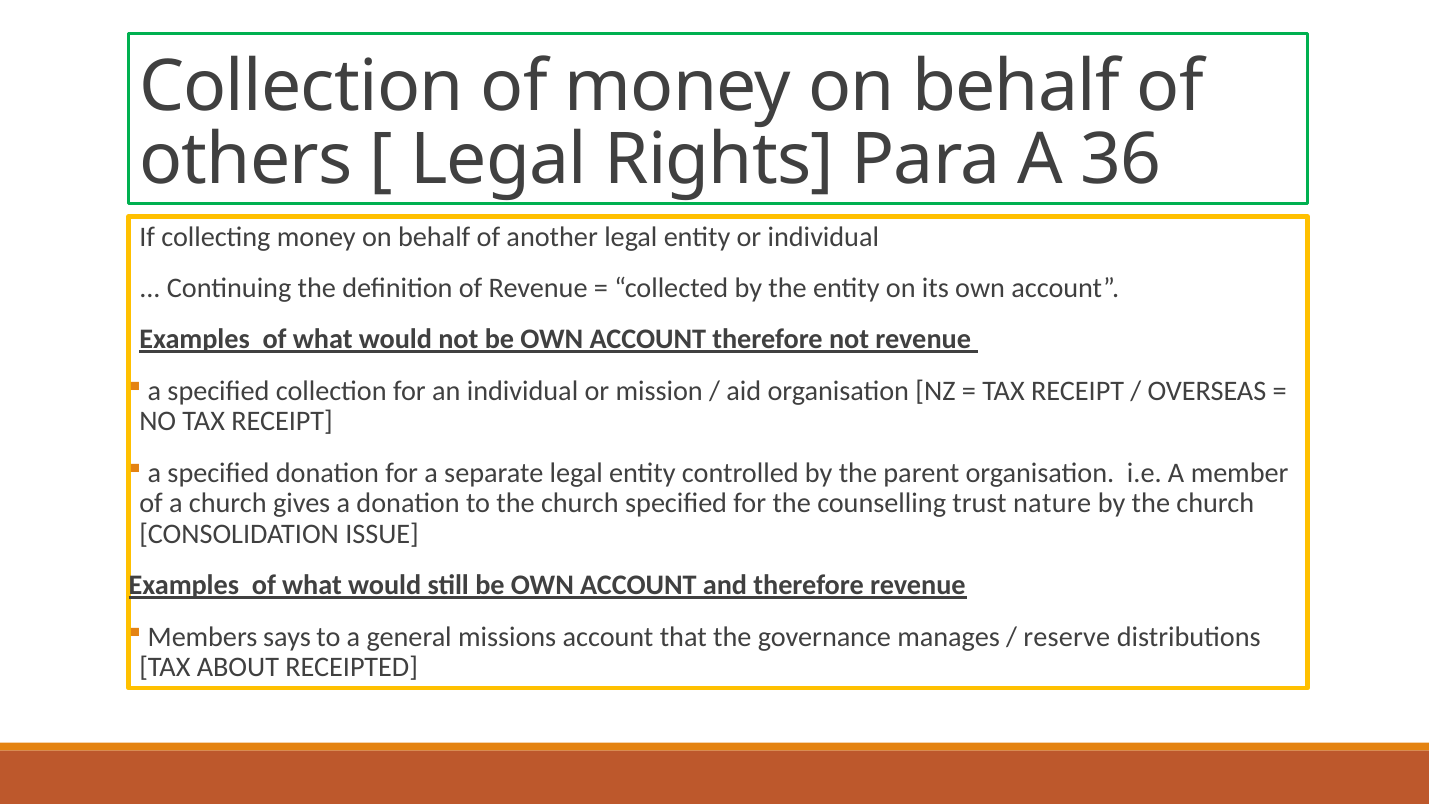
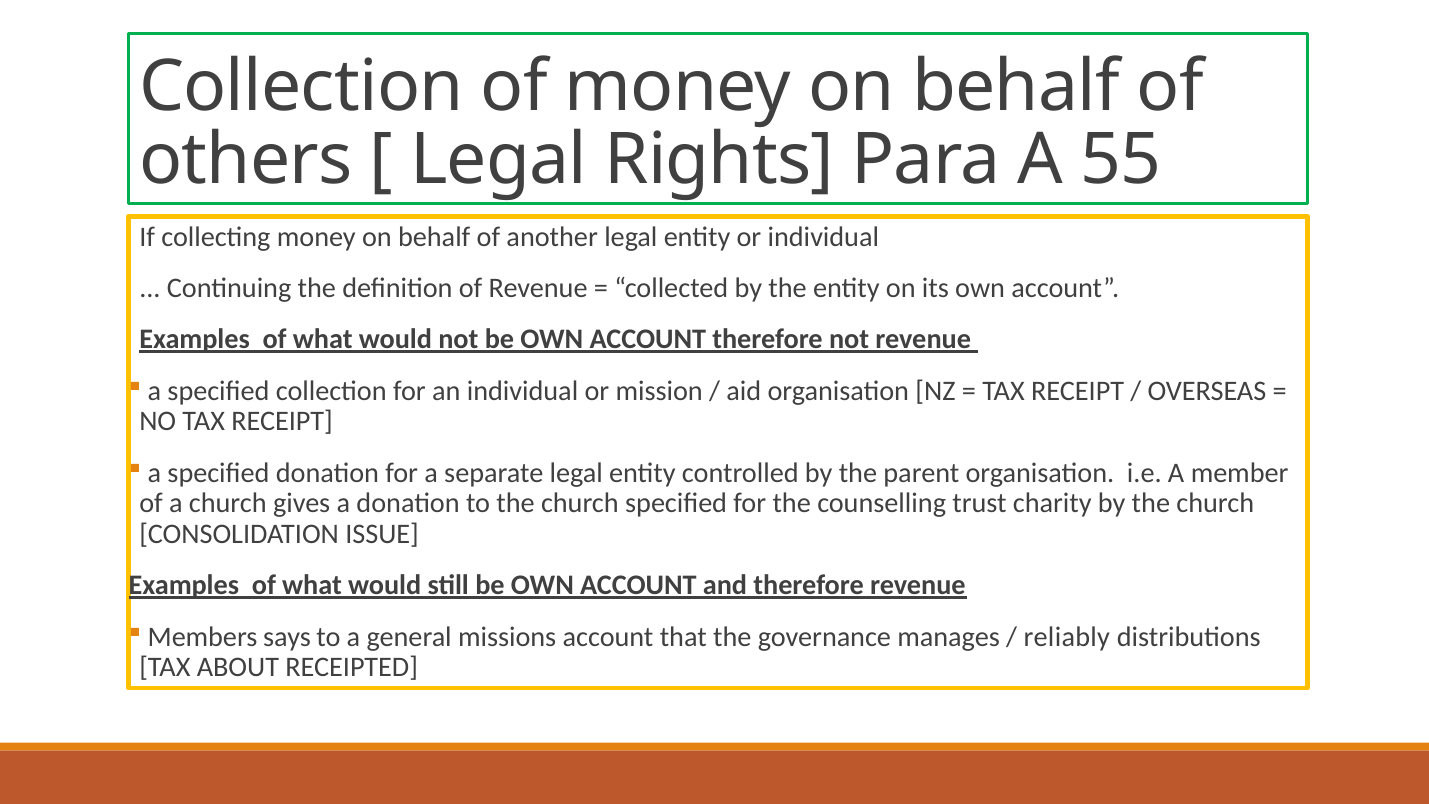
36: 36 -> 55 (1121, 160)
nature: nature -> charity (1052, 503)
reserve: reserve -> reliably (1067, 637)
